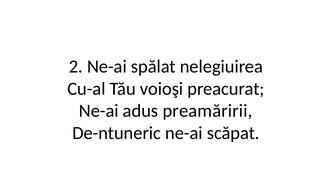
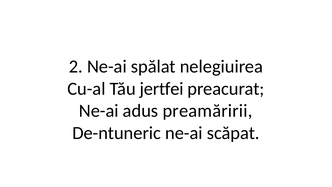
voioşi: voioşi -> jertfei (162, 89)
